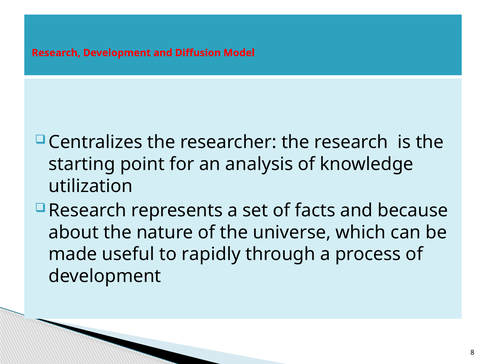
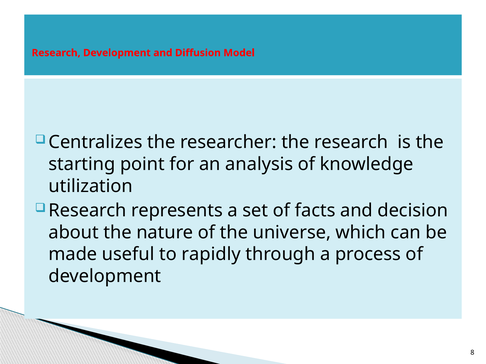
because: because -> decision (413, 211)
